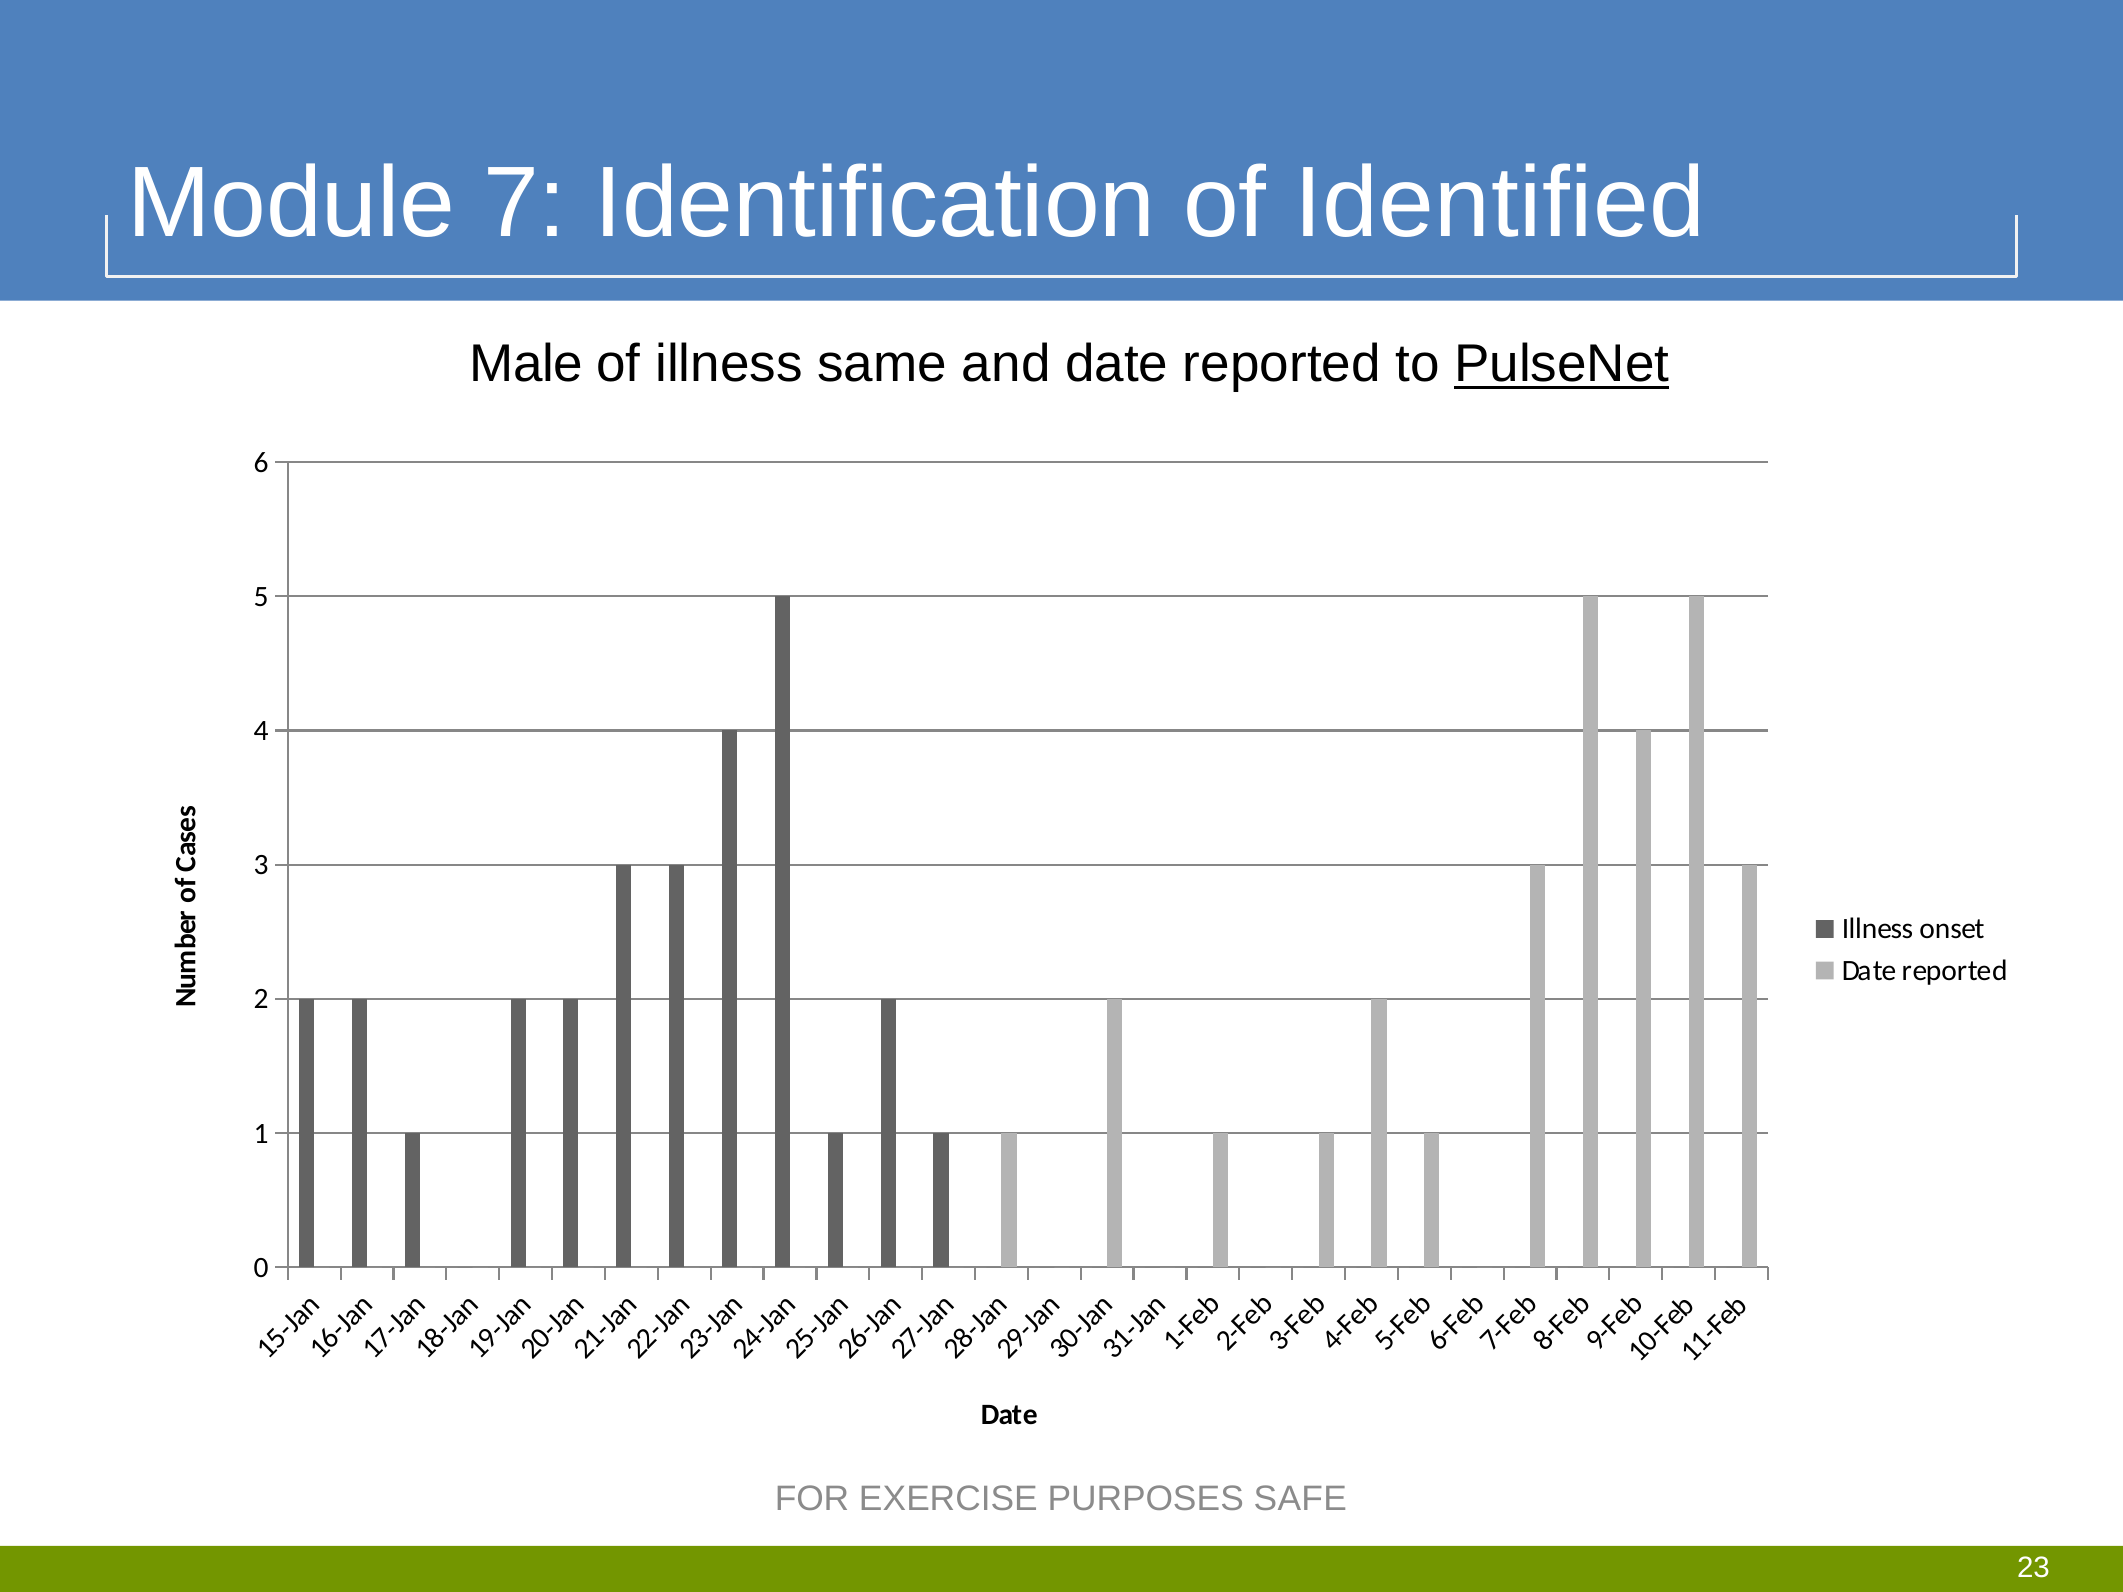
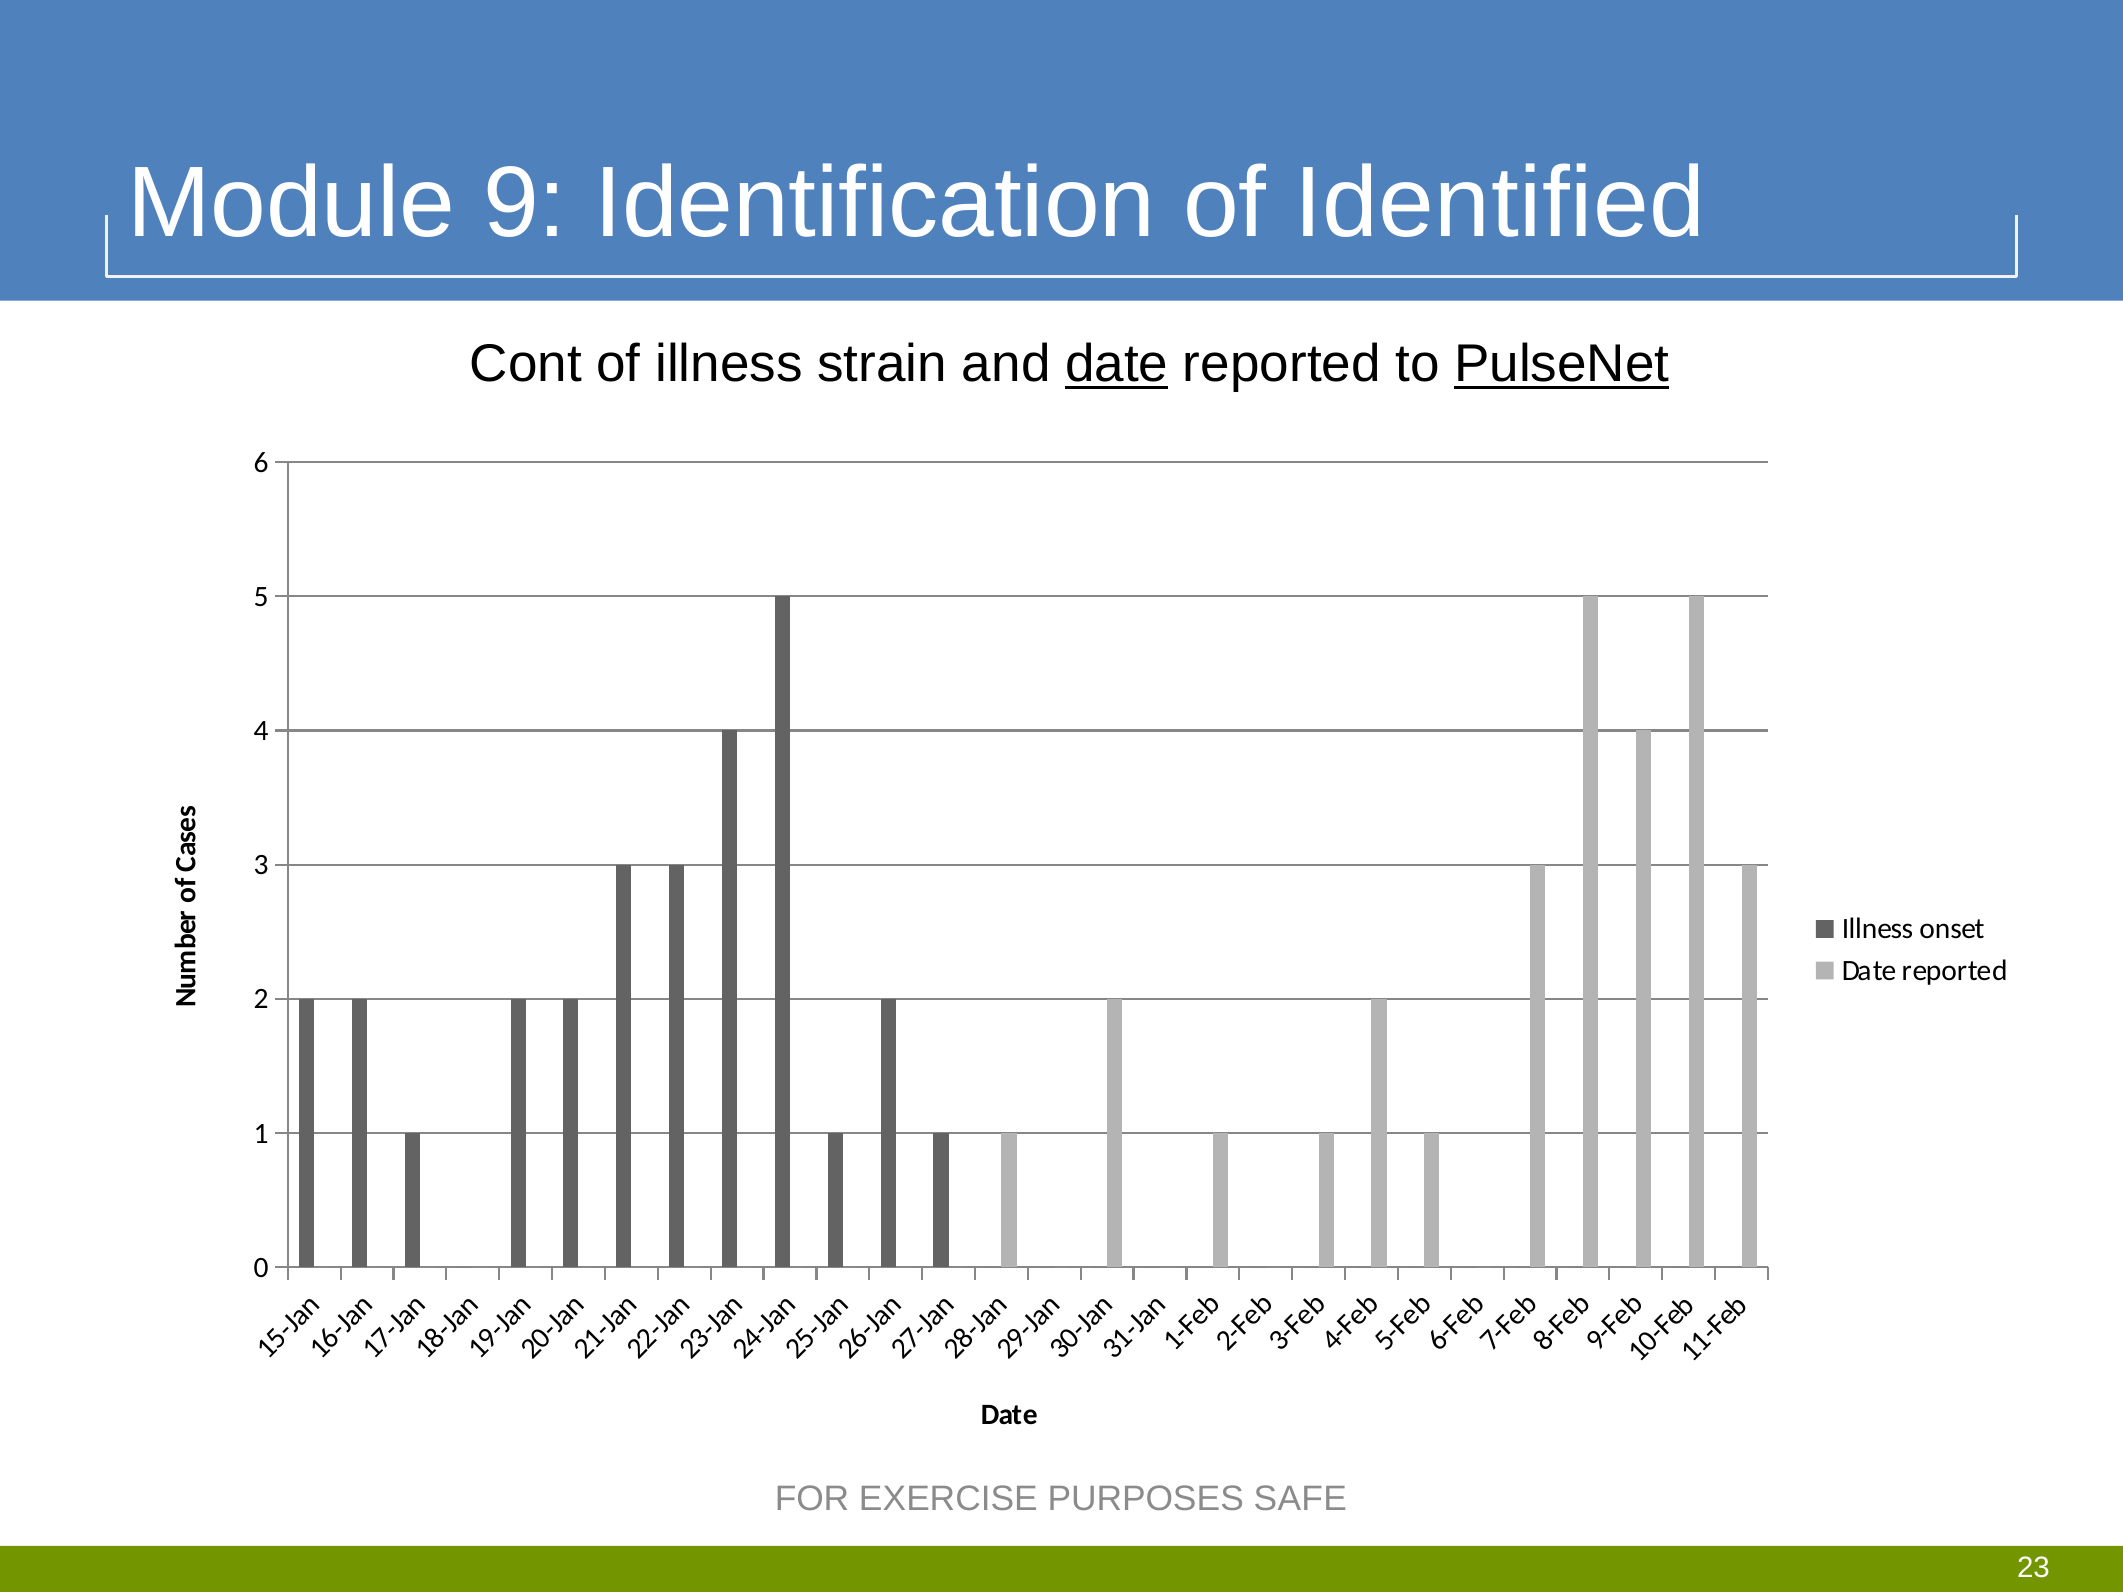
Module 7: 7 -> 9 (525, 203)
Male: Male -> Cont (526, 364)
same: same -> strain (882, 364)
date underline: none -> present (1117, 364)
